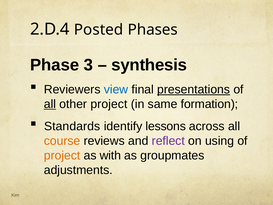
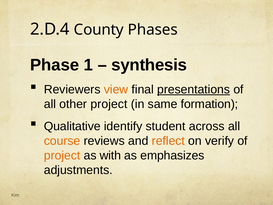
Posted: Posted -> County (99, 30)
3: 3 -> 1 (88, 65)
view colour: blue -> orange (116, 89)
all underline: present -> none (50, 104)
Standards: Standards -> Qualitative (72, 126)
lessons: lessons -> student (166, 126)
reflect colour: purple -> orange (168, 141)
using: using -> verify (220, 141)
groupmates: groupmates -> emphasizes (172, 155)
